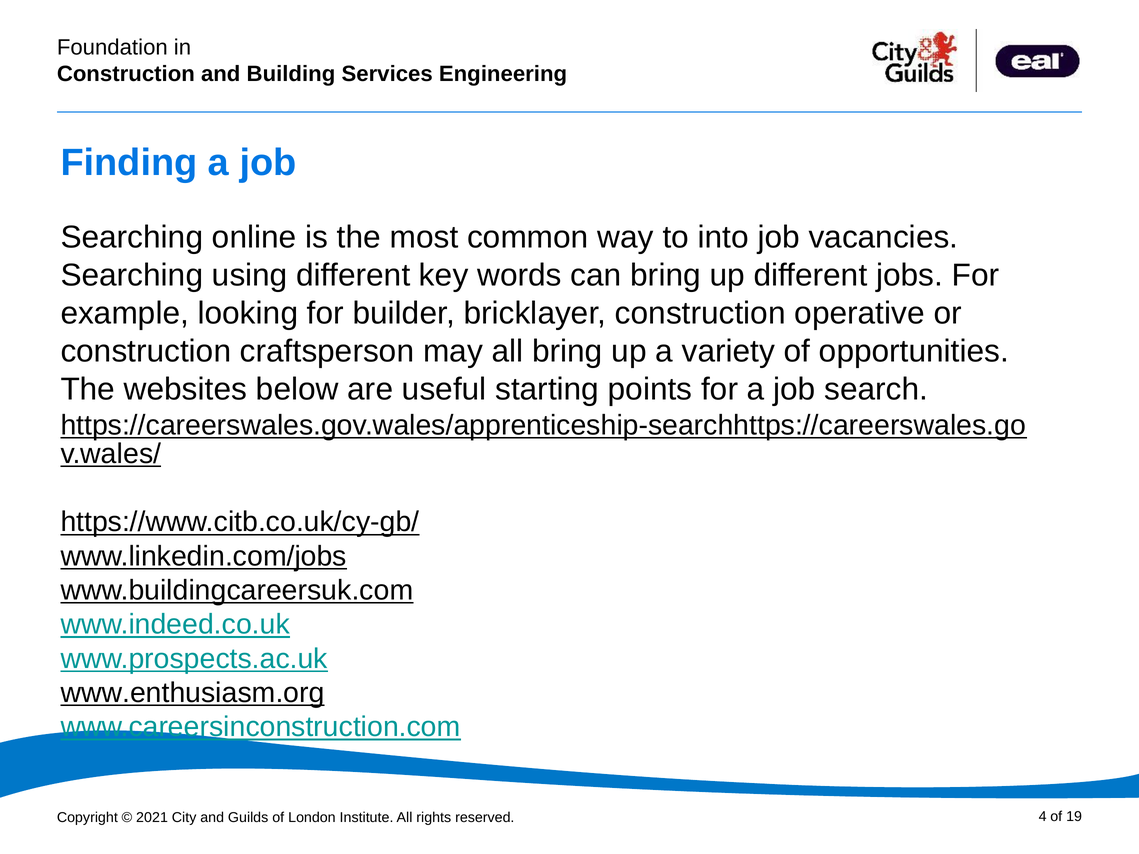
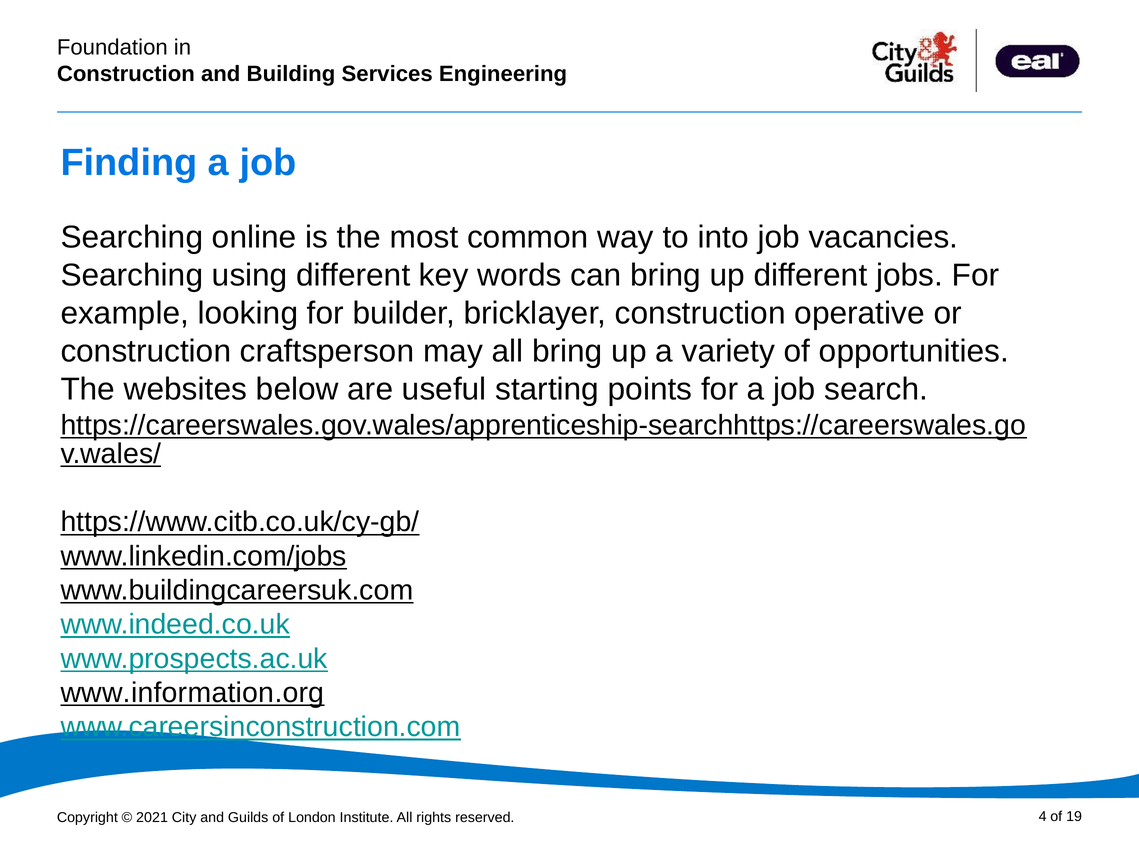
www.enthusiasm.org: www.enthusiasm.org -> www.information.org (192, 693)
